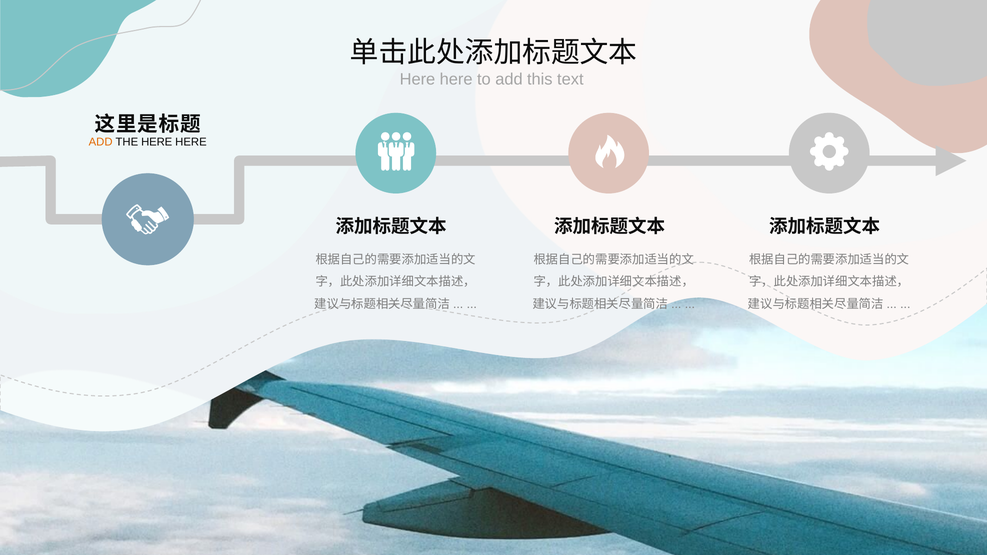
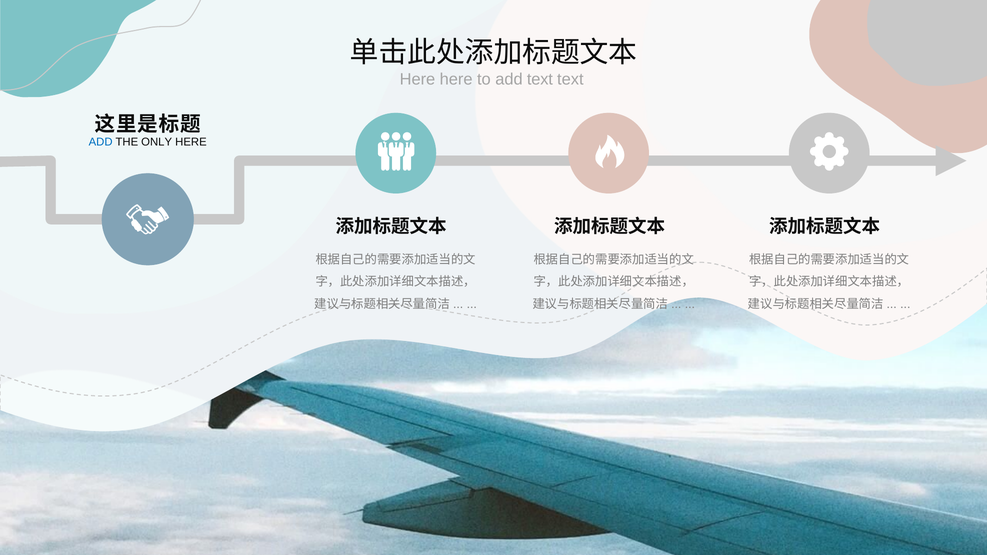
add this: this -> text (540, 79)
ADD colour: orange -> blue (101, 142)
THE HERE: HERE -> ONLY (157, 142)
